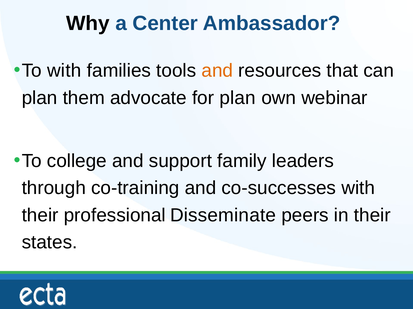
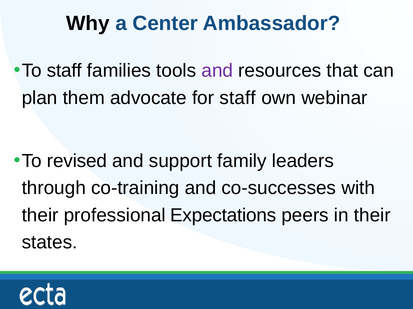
To with: with -> staff (64, 71)
and colour: orange -> purple (217, 71)
for plan: plan -> staff (238, 98)
college: college -> revised (77, 161)
Disseminate: Disseminate -> Expectations (223, 216)
